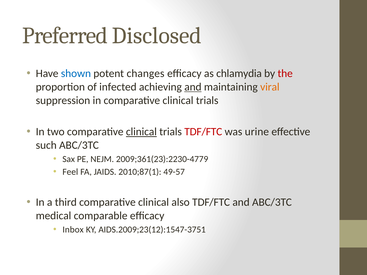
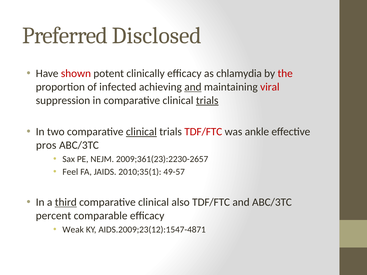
shown colour: blue -> red (76, 74)
changes: changes -> clinically (146, 74)
viral colour: orange -> red (270, 87)
trials underline: none -> present (207, 100)
urine: urine -> ankle (257, 132)
such: such -> pros (46, 145)
2009;361(23):2230-4779: 2009;361(23):2230-4779 -> 2009;361(23):2230-2657 (162, 159)
2010;87(1: 2010;87(1 -> 2010;35(1 (140, 172)
third underline: none -> present (66, 202)
medical: medical -> percent (53, 216)
Inbox: Inbox -> Weak (73, 230)
AIDS.2009;23(12):1547-3751: AIDS.2009;23(12):1547-3751 -> AIDS.2009;23(12):1547-4871 (152, 230)
